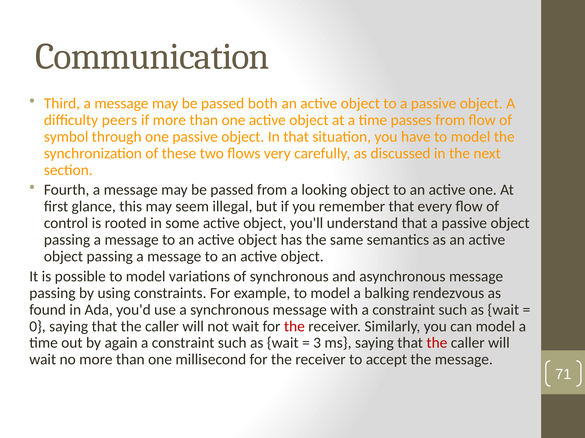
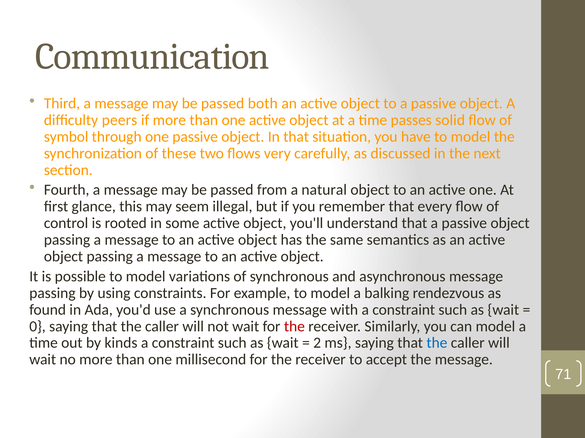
passes from: from -> solid (450, 120)
looking: looking -> natural (324, 190)
again: again -> kinds (121, 343)
3: 3 -> 2 (317, 343)
the colour: red -> blue (437, 343)
